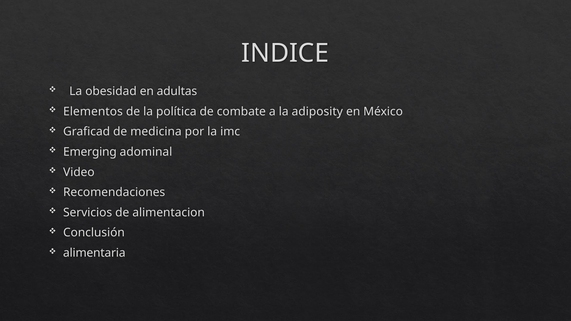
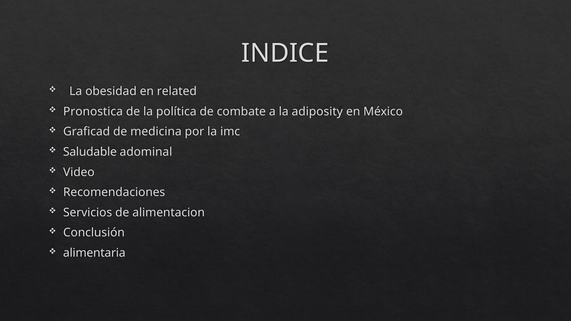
adultas: adultas -> related (177, 91)
Elementos: Elementos -> Pronostica (93, 111)
Emerging: Emerging -> Saludable (90, 152)
